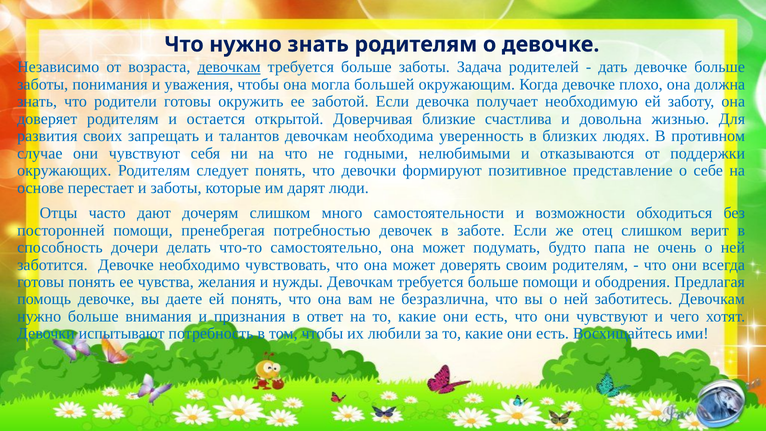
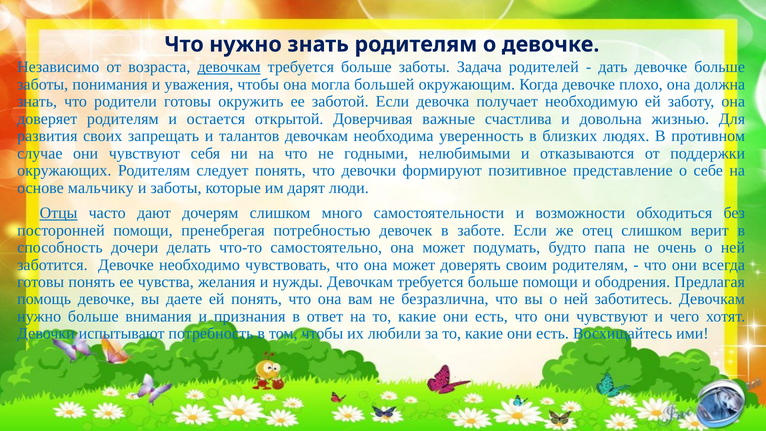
близкие: близкие -> важные (449, 119)
перестает: перестает -> мальчику (101, 188)
Отцы underline: none -> present (59, 213)
